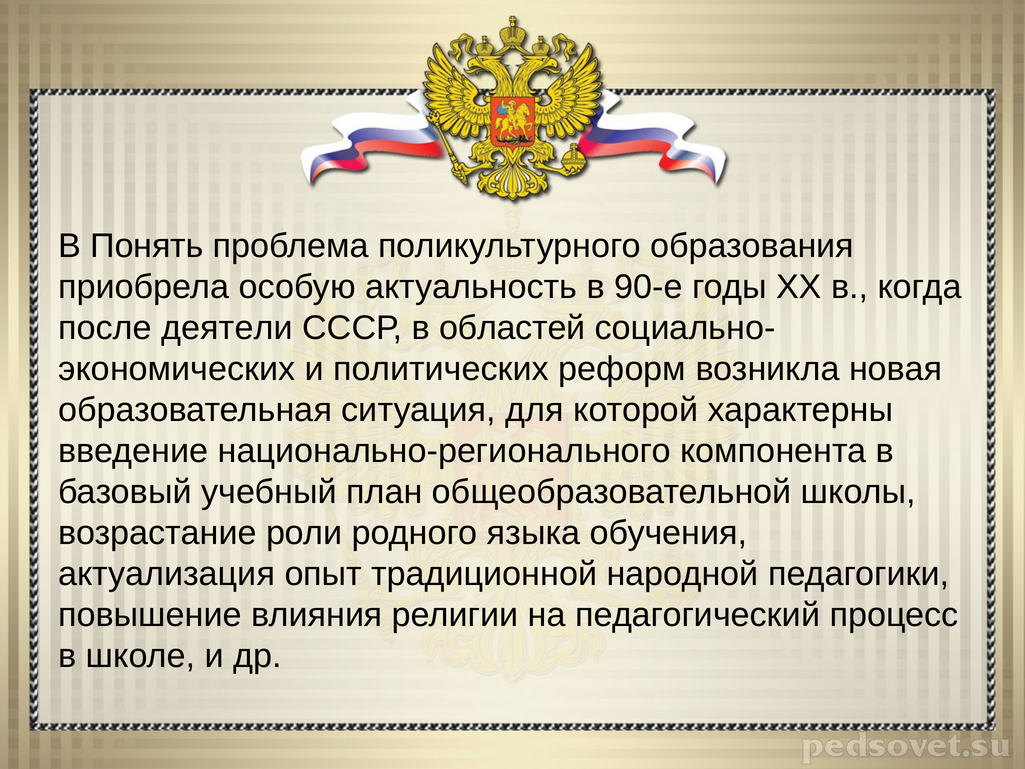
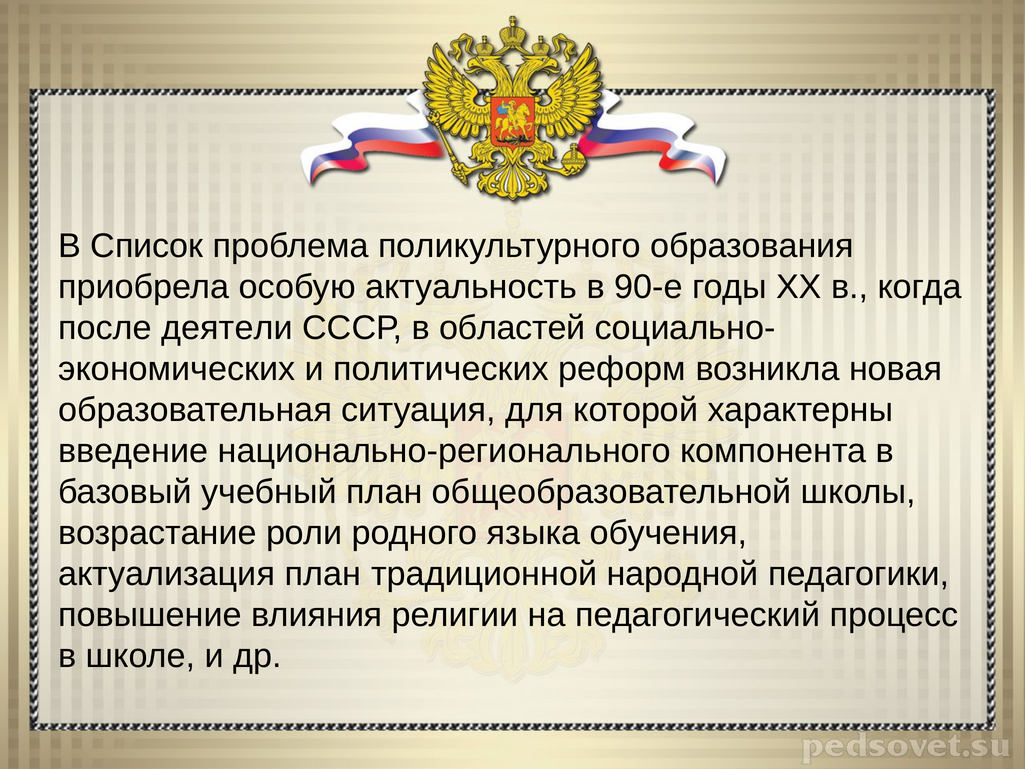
Понять: Понять -> Список (147, 246)
актуализация опыт: опыт -> план (323, 574)
